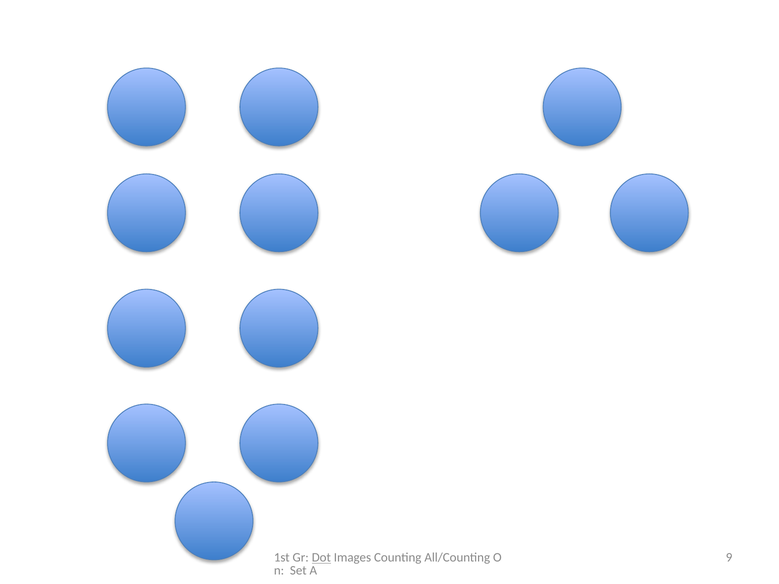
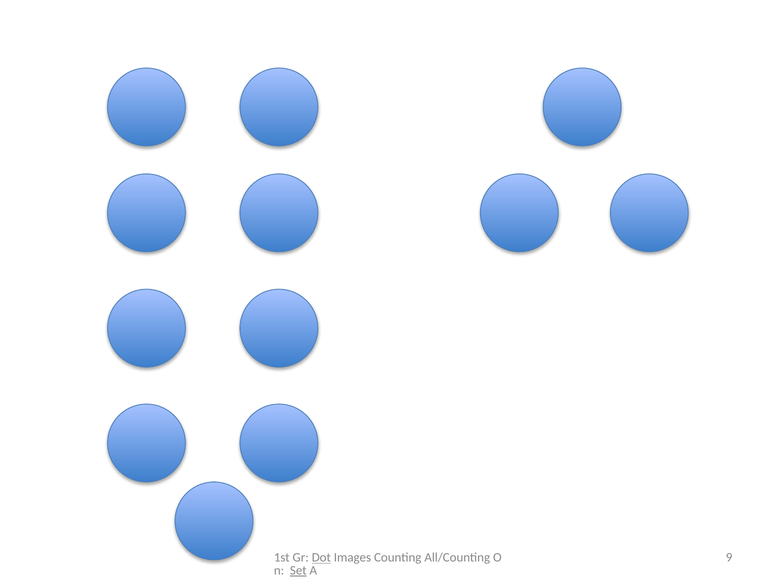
Set underline: none -> present (298, 571)
